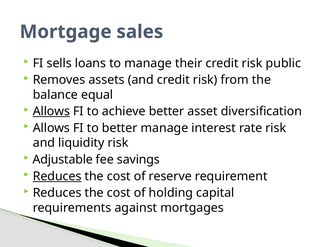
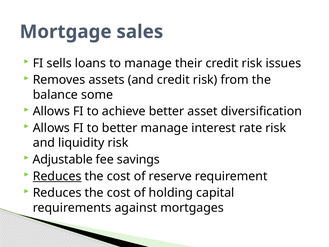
public: public -> issues (283, 63)
equal: equal -> some (97, 95)
Allows underline: present -> none (51, 111)
